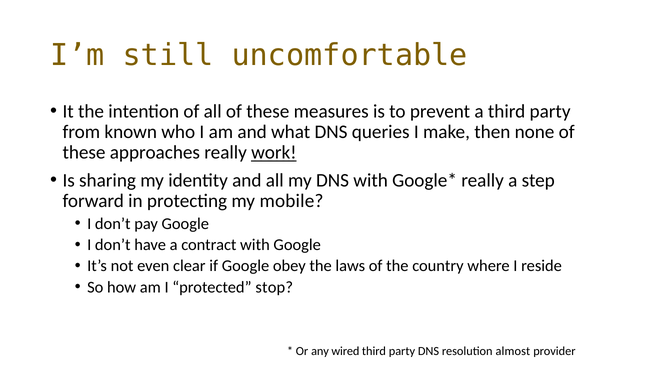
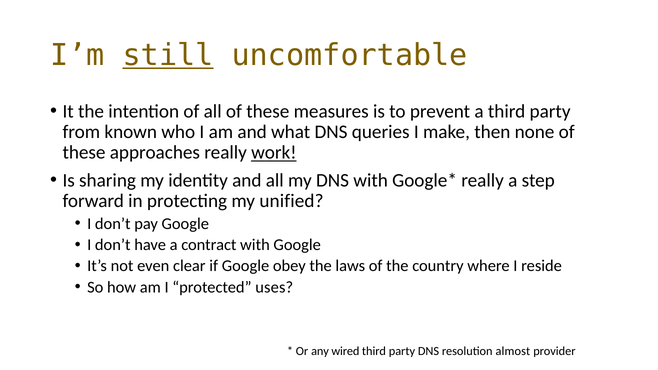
still underline: none -> present (168, 55)
mobile: mobile -> unified (291, 201)
stop: stop -> uses (274, 287)
